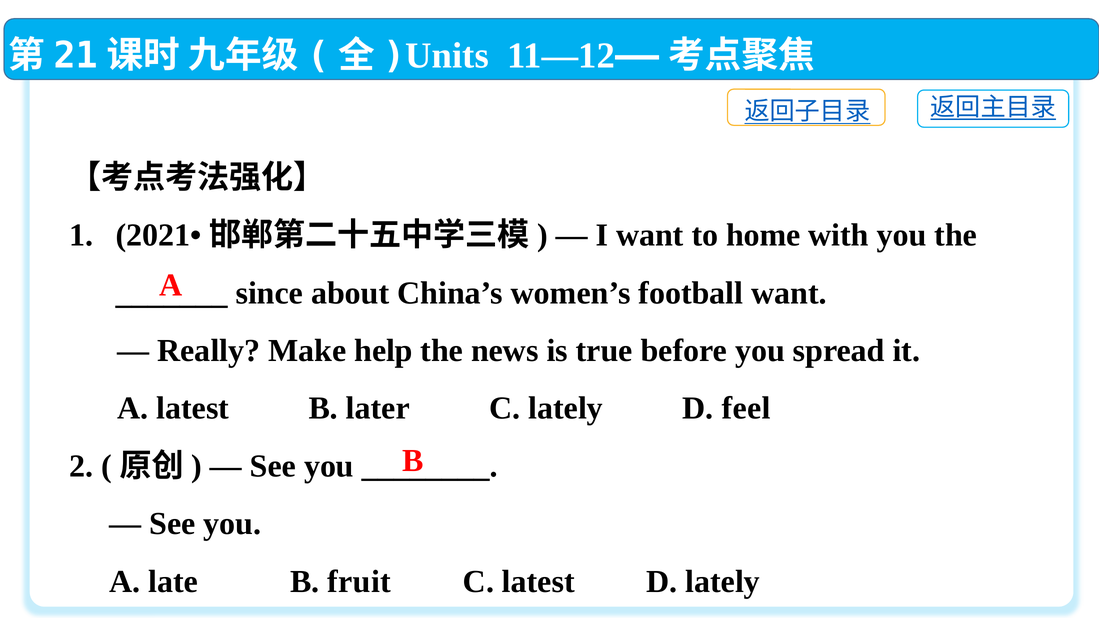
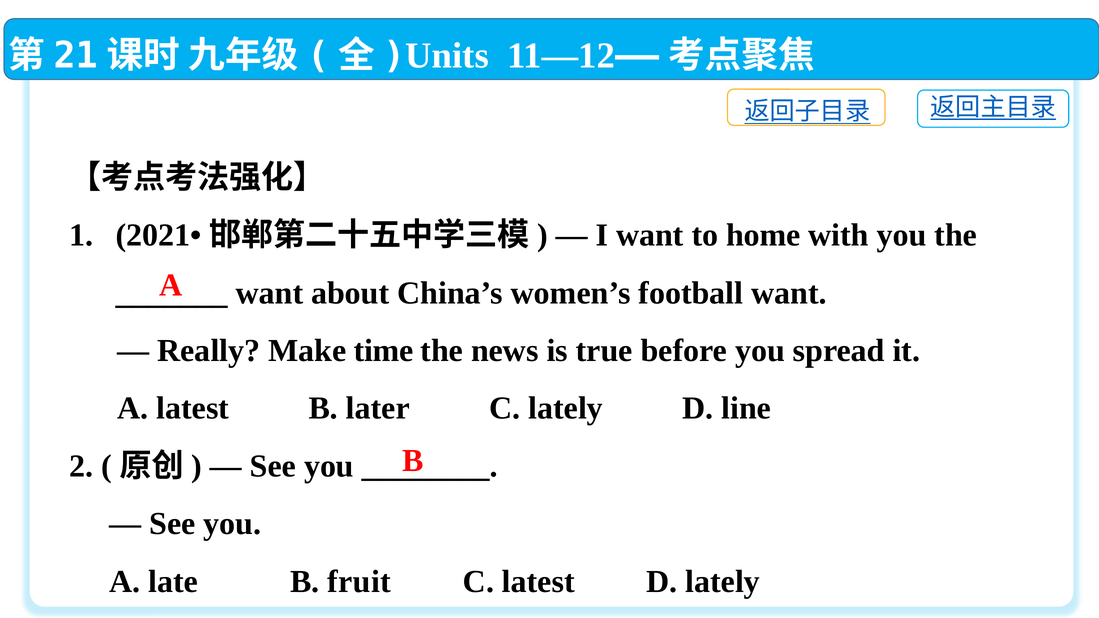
since: since -> want (269, 293)
help: help -> time (384, 351)
feel: feel -> line (746, 409)
